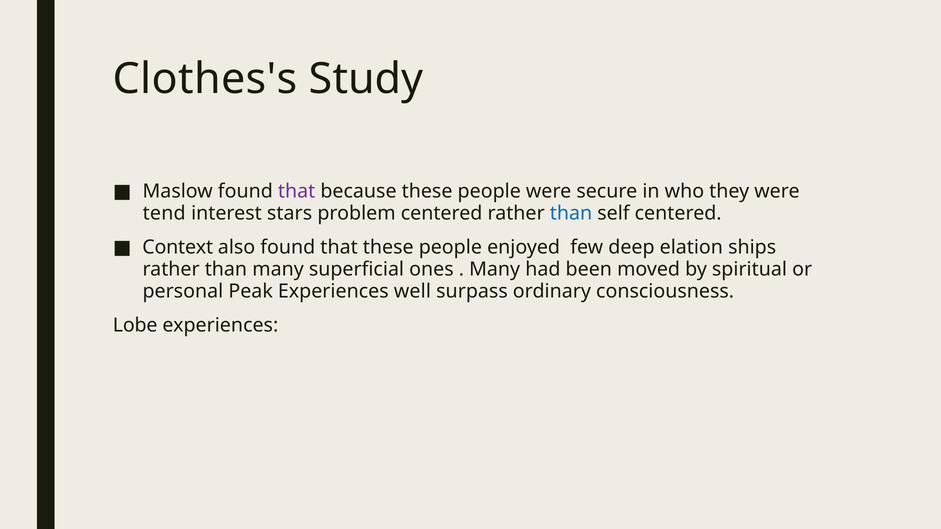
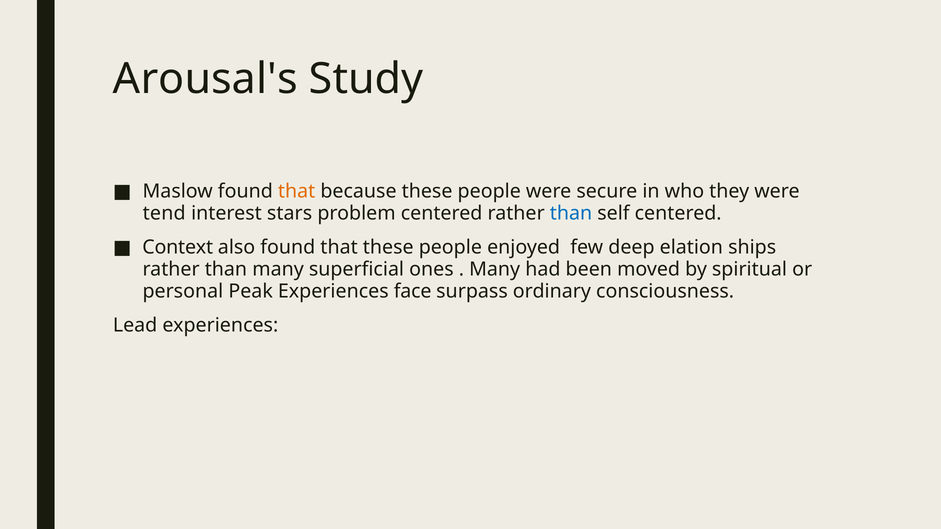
Clothes's: Clothes's -> Arousal's (205, 79)
that colour: purple -> orange (297, 191)
well: well -> face (413, 291)
Lobe: Lobe -> Lead (135, 325)
